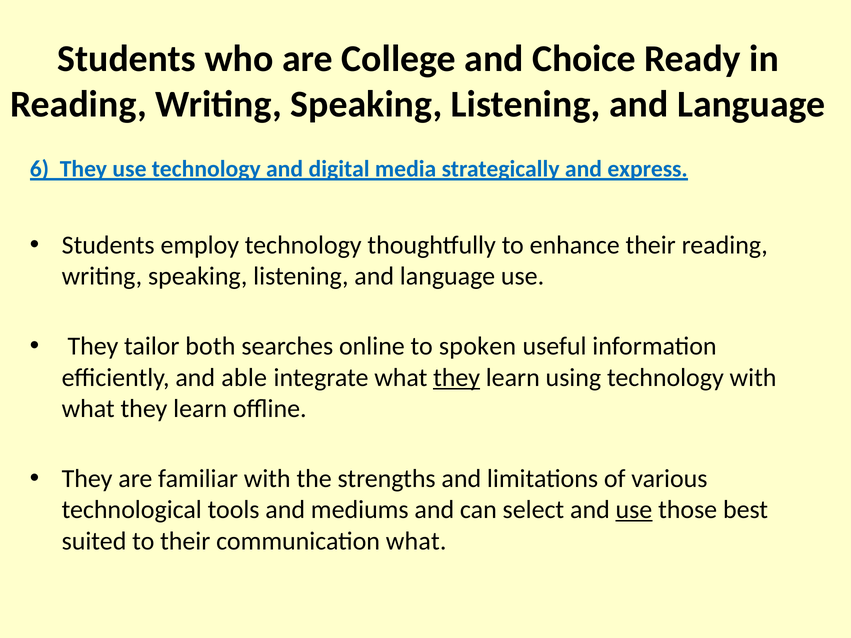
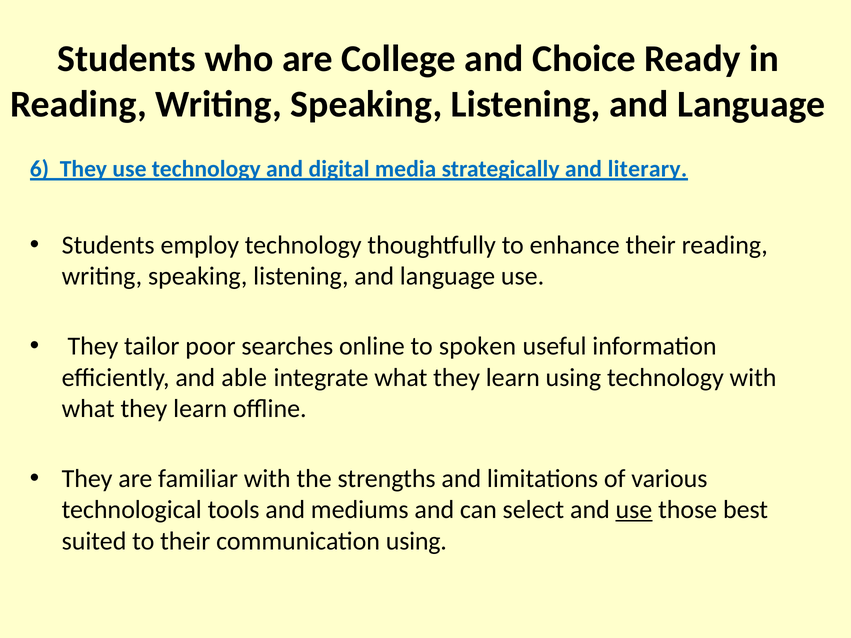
express: express -> literary (647, 169)
both: both -> poor (210, 346)
they underline: present -> none (457, 378)
communication what: what -> using (416, 541)
